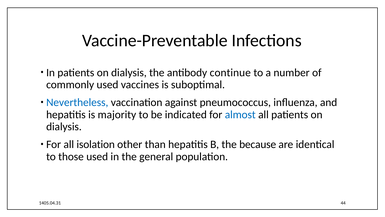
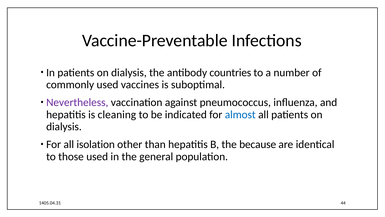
continue: continue -> countries (230, 72)
Nevertheless colour: blue -> purple (77, 102)
majority: majority -> cleaning (117, 114)
